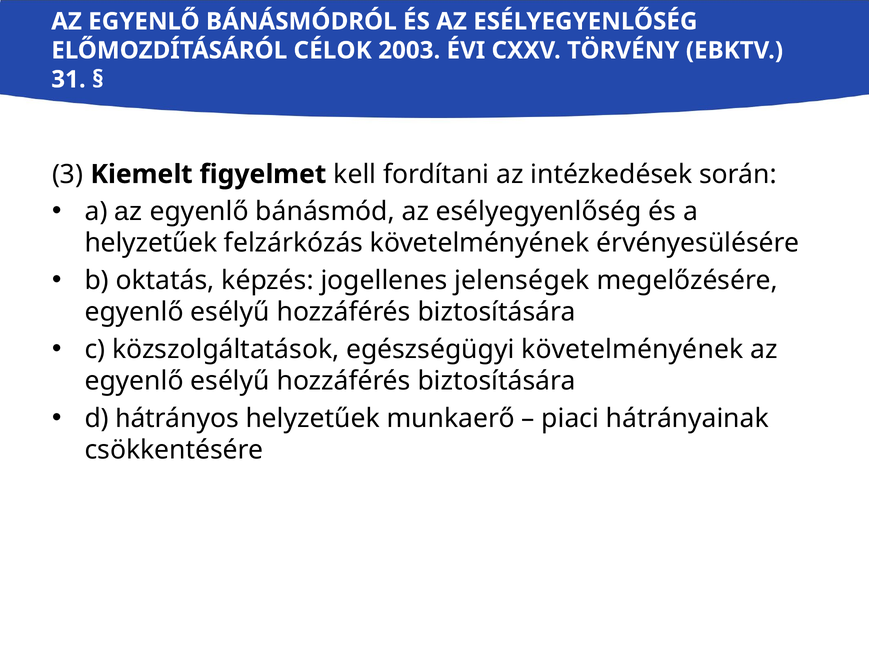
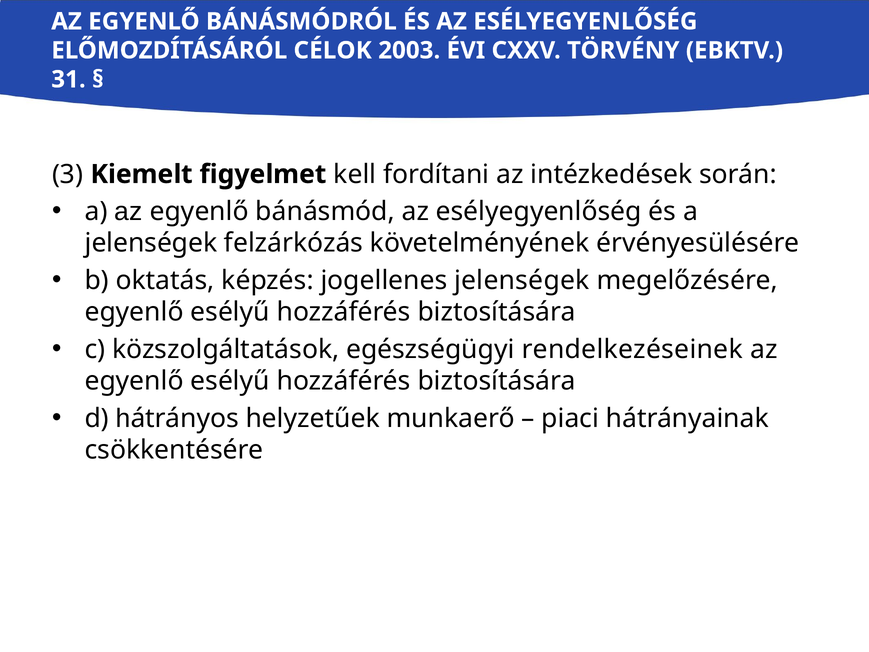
helyzetűek: helyzetűek -> jelenségek (151, 243)
egészségügyi követelményének: követelményének -> rendelkezéseinek (632, 349)
